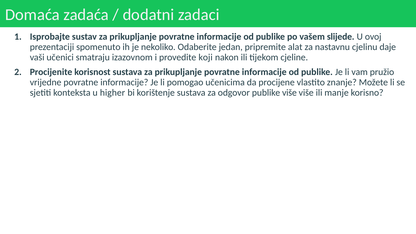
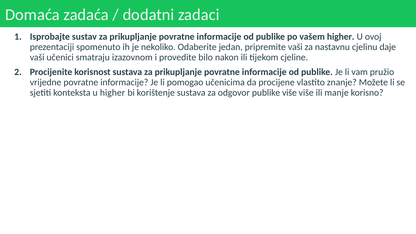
vašem slijede: slijede -> higher (341, 37)
pripremite alat: alat -> vaši (295, 47)
koji: koji -> bilo (206, 57)
